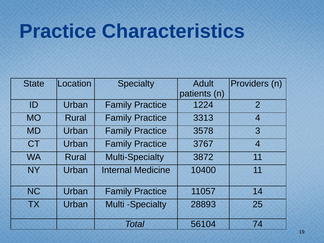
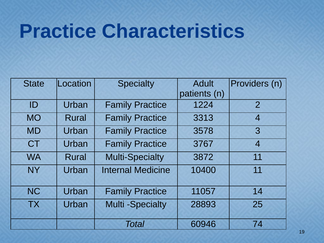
56104: 56104 -> 60946 (203, 224)
